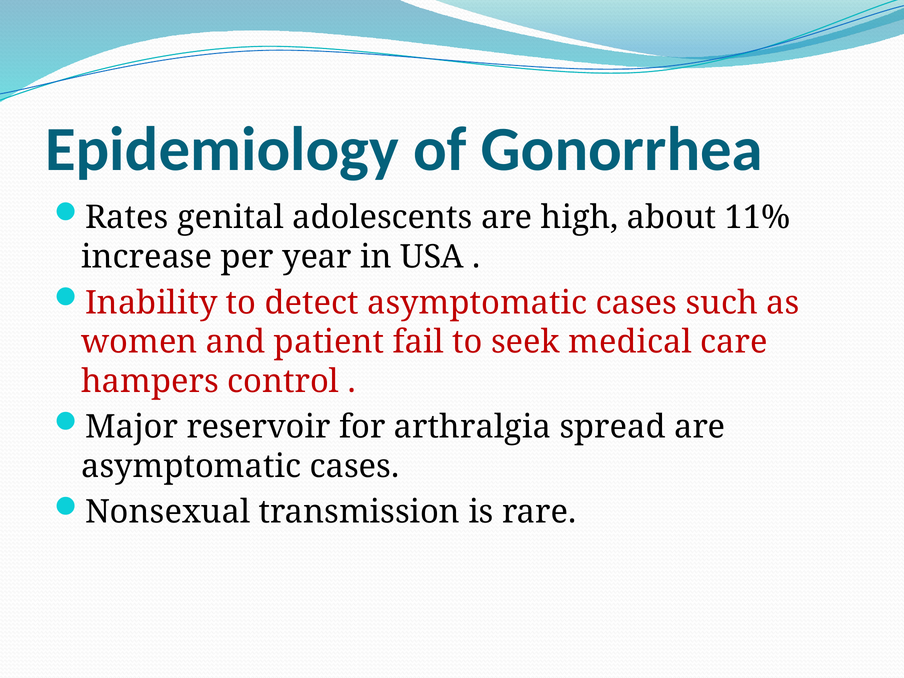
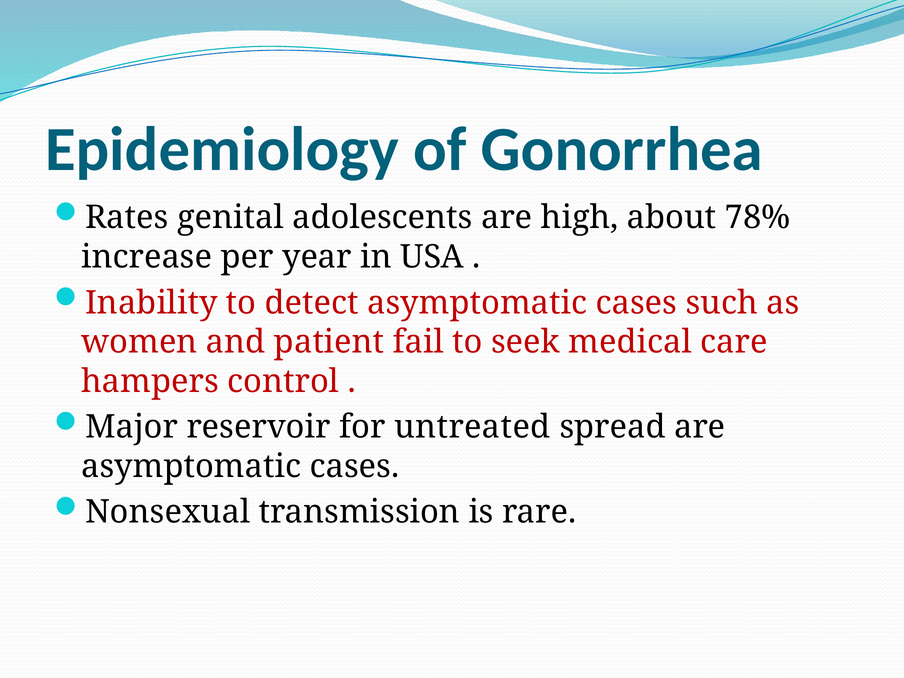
11%: 11% -> 78% (758, 218)
arthralgia: arthralgia -> untreated (472, 427)
